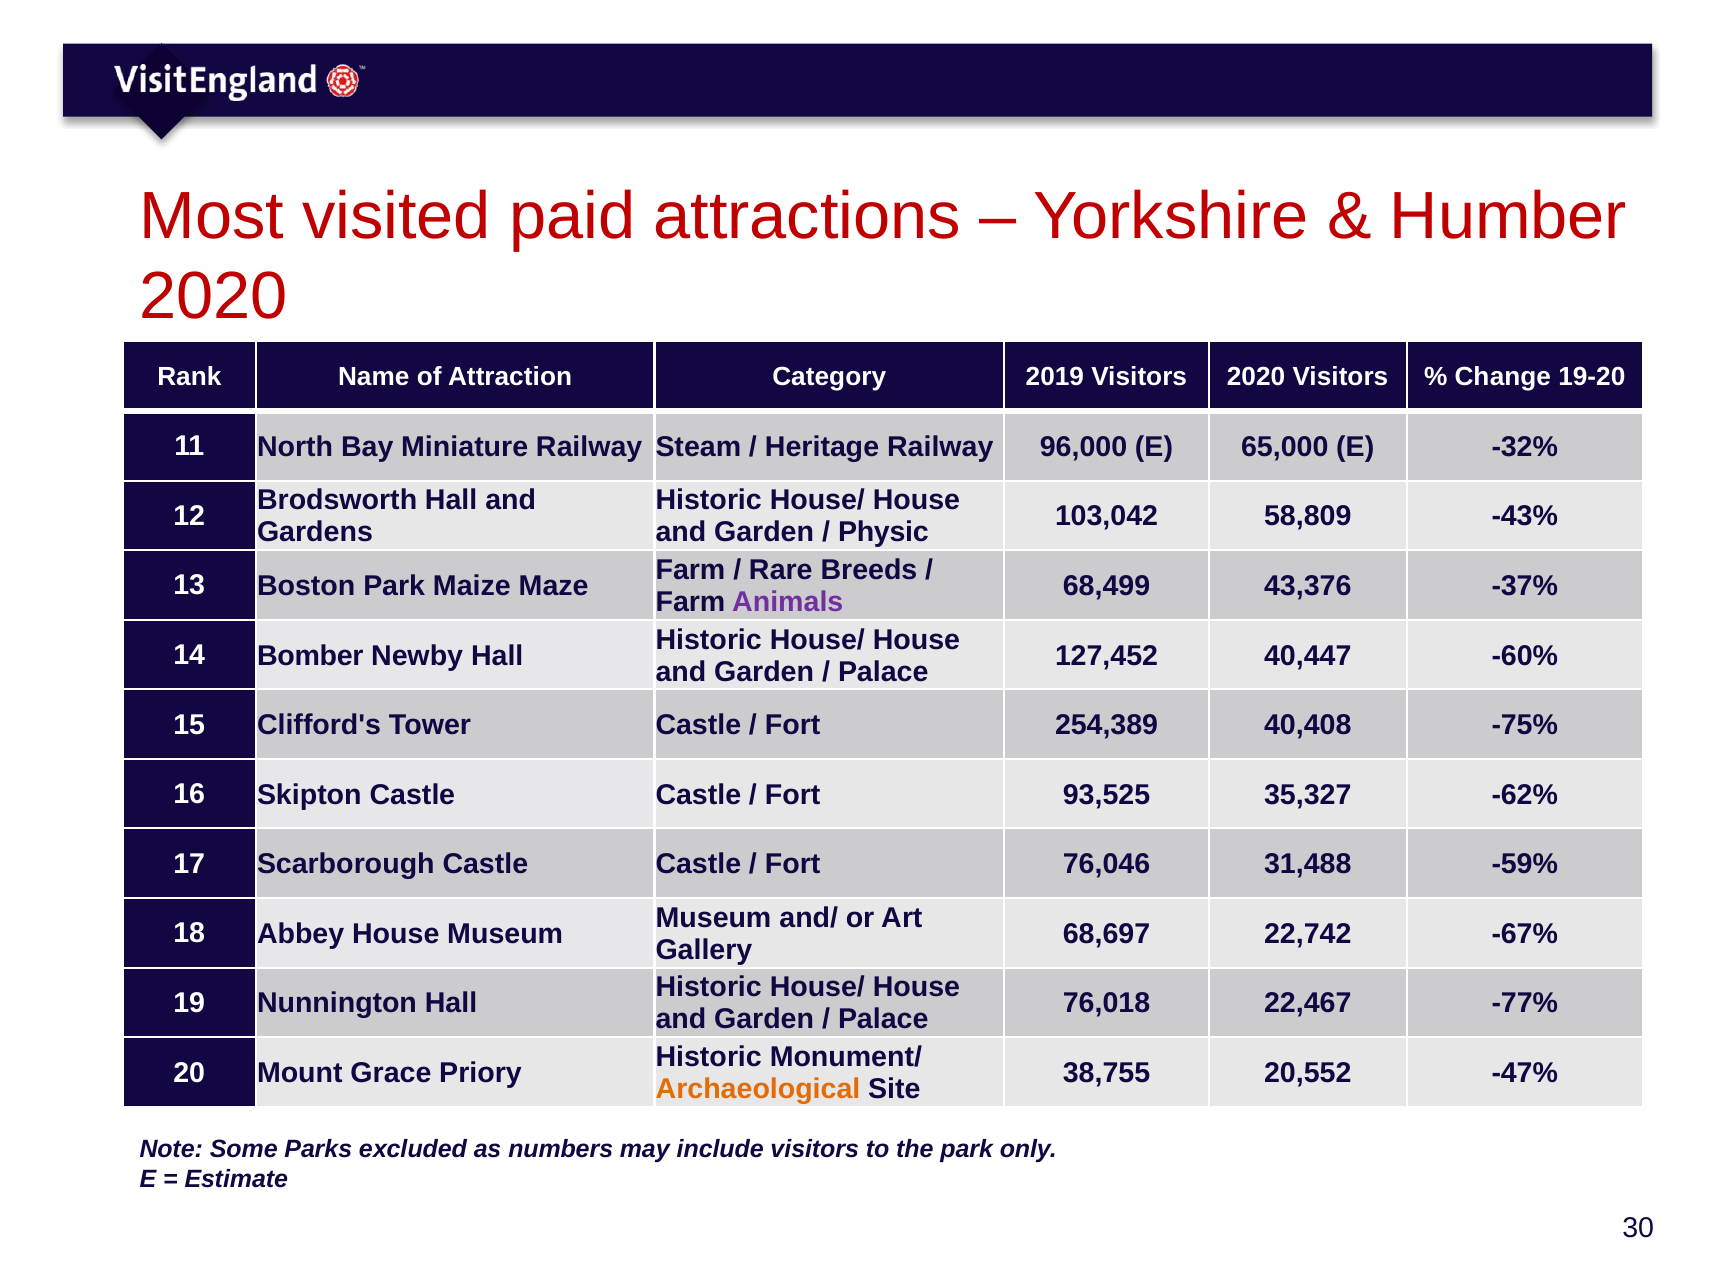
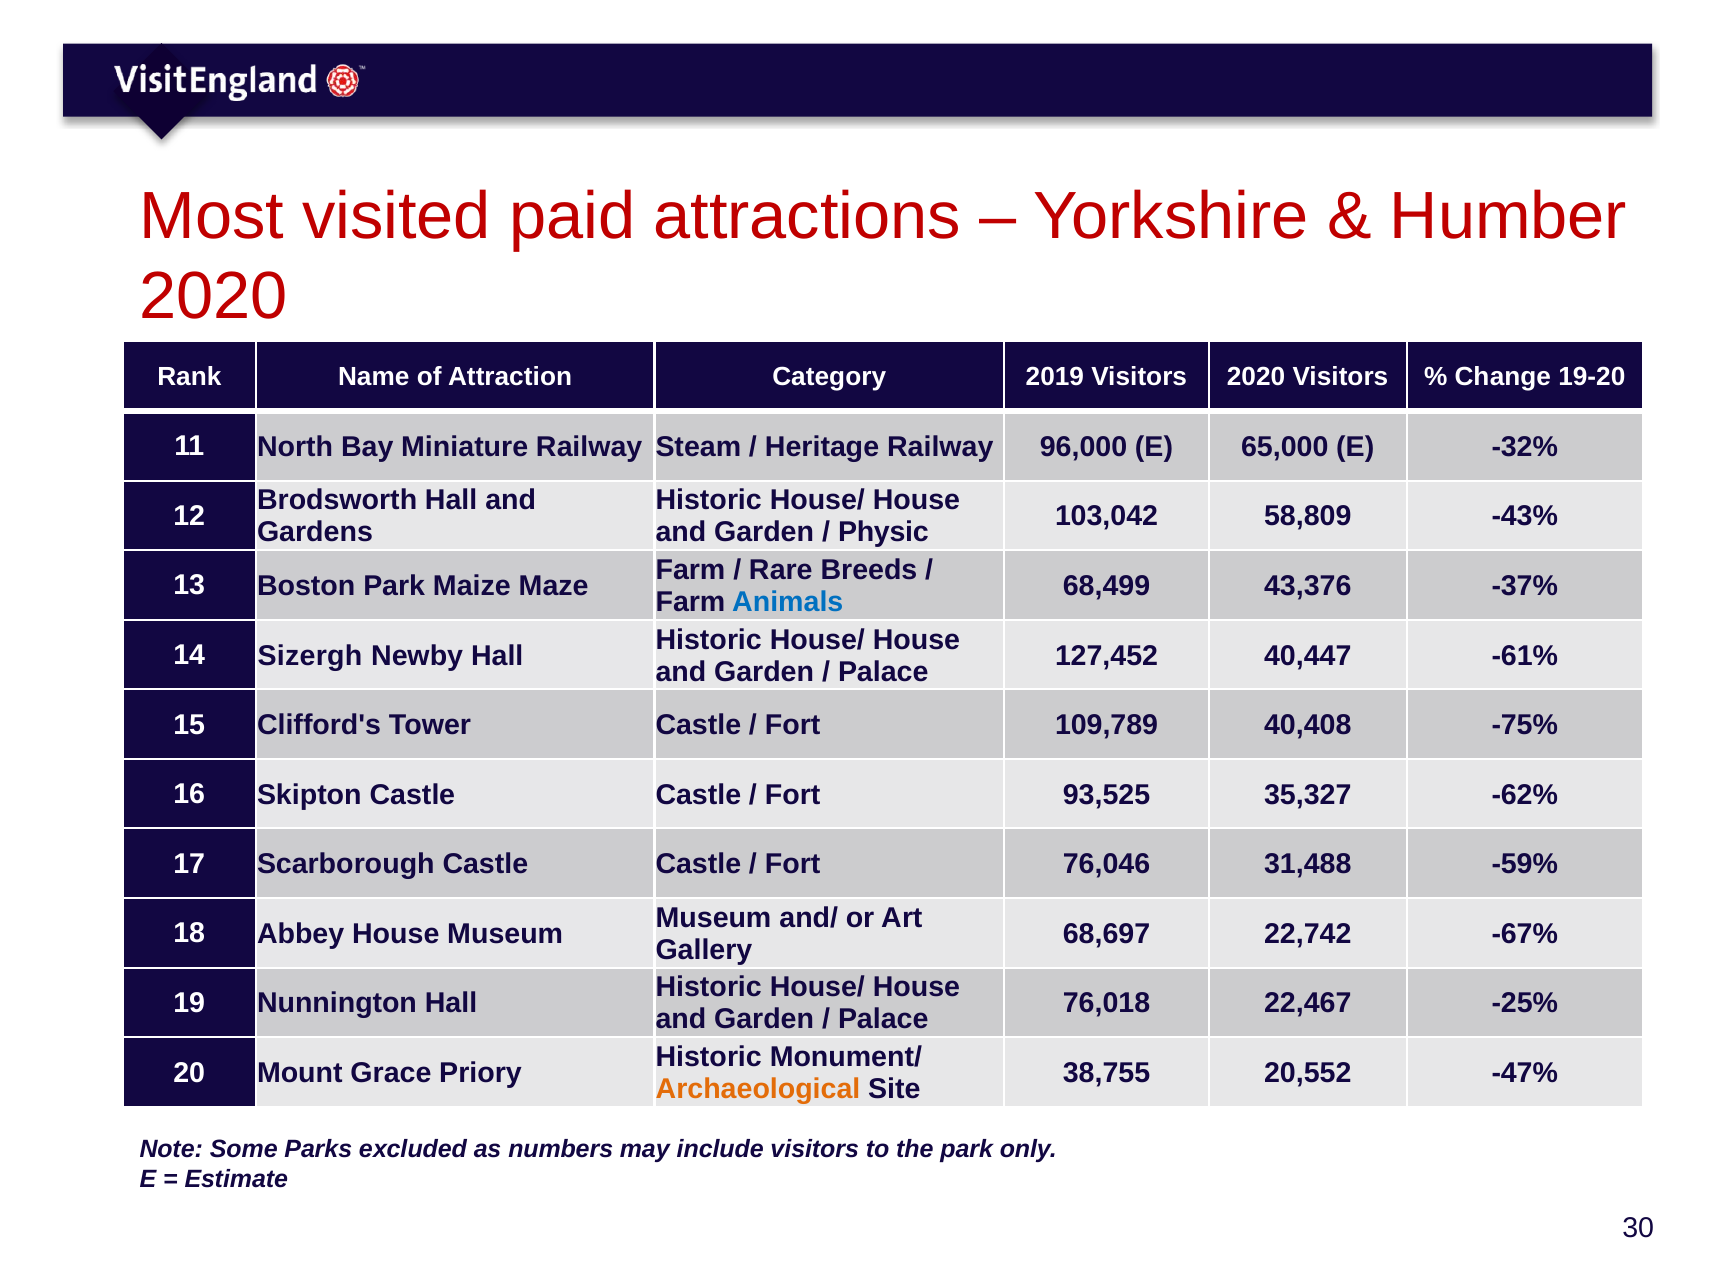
Animals colour: purple -> blue (788, 602)
Bomber: Bomber -> Sizergh (310, 656)
-60%: -60% -> -61% (1525, 656)
254,389: 254,389 -> 109,789 (1106, 725)
-77%: -77% -> -25% (1525, 1004)
